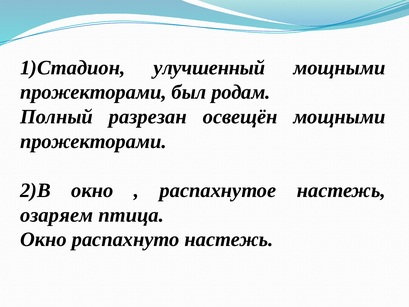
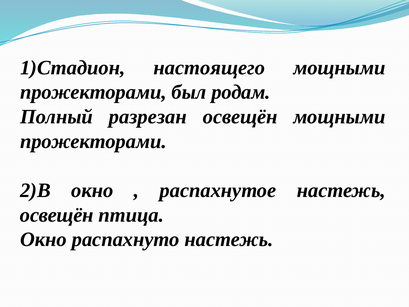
улучшенный: улучшенный -> настоящего (209, 68)
озаряем: озаряем -> освещён (57, 215)
